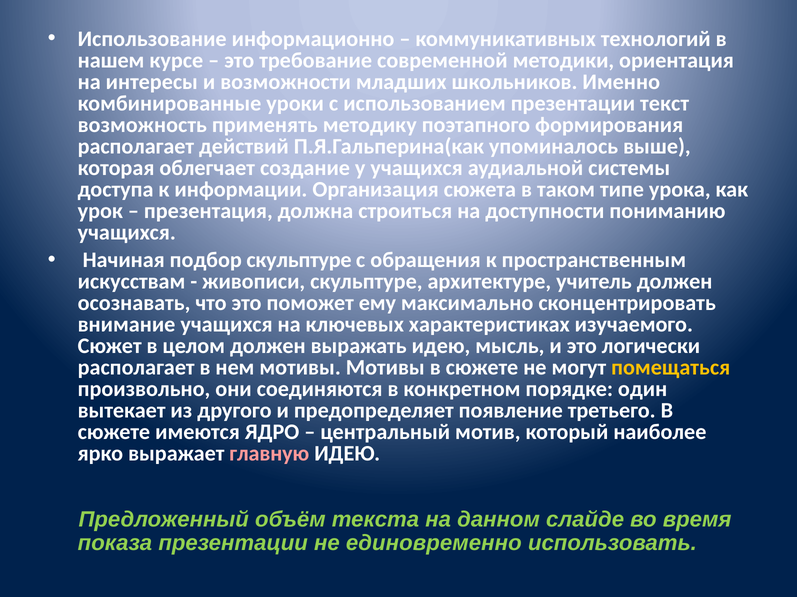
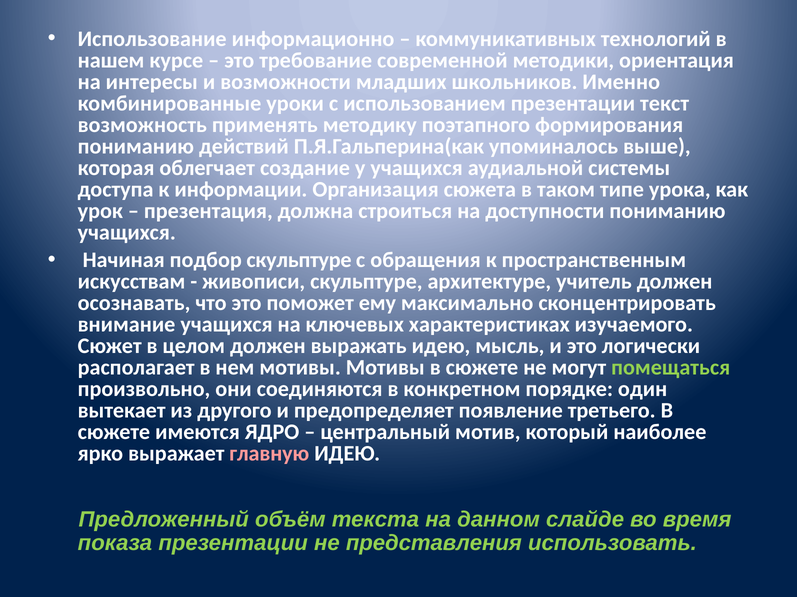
располагает: располагает -> пониманию (136, 146)
помещаться colour: yellow -> light green (671, 368)
единовременно: единовременно -> представления (434, 544)
